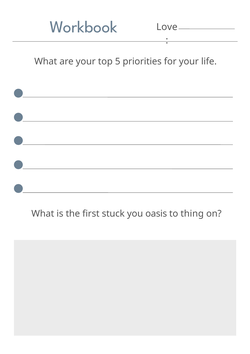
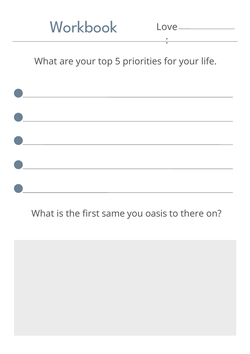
stuck: stuck -> same (113, 213)
thing: thing -> there (192, 213)
